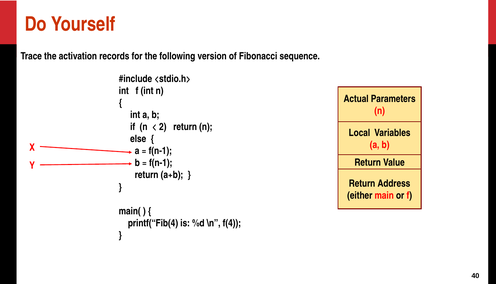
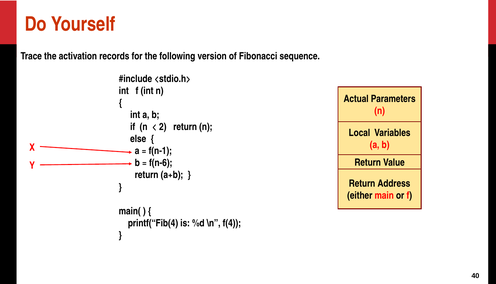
f(n-1: f(n-1 -> f(n-6 (161, 163)
